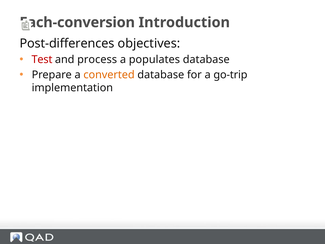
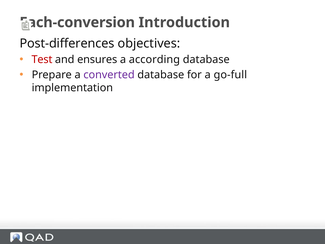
process: process -> ensures (97, 60)
populates: populates -> according (154, 60)
converted colour: orange -> purple (109, 75)
go-trip: go-trip -> go-full (230, 75)
